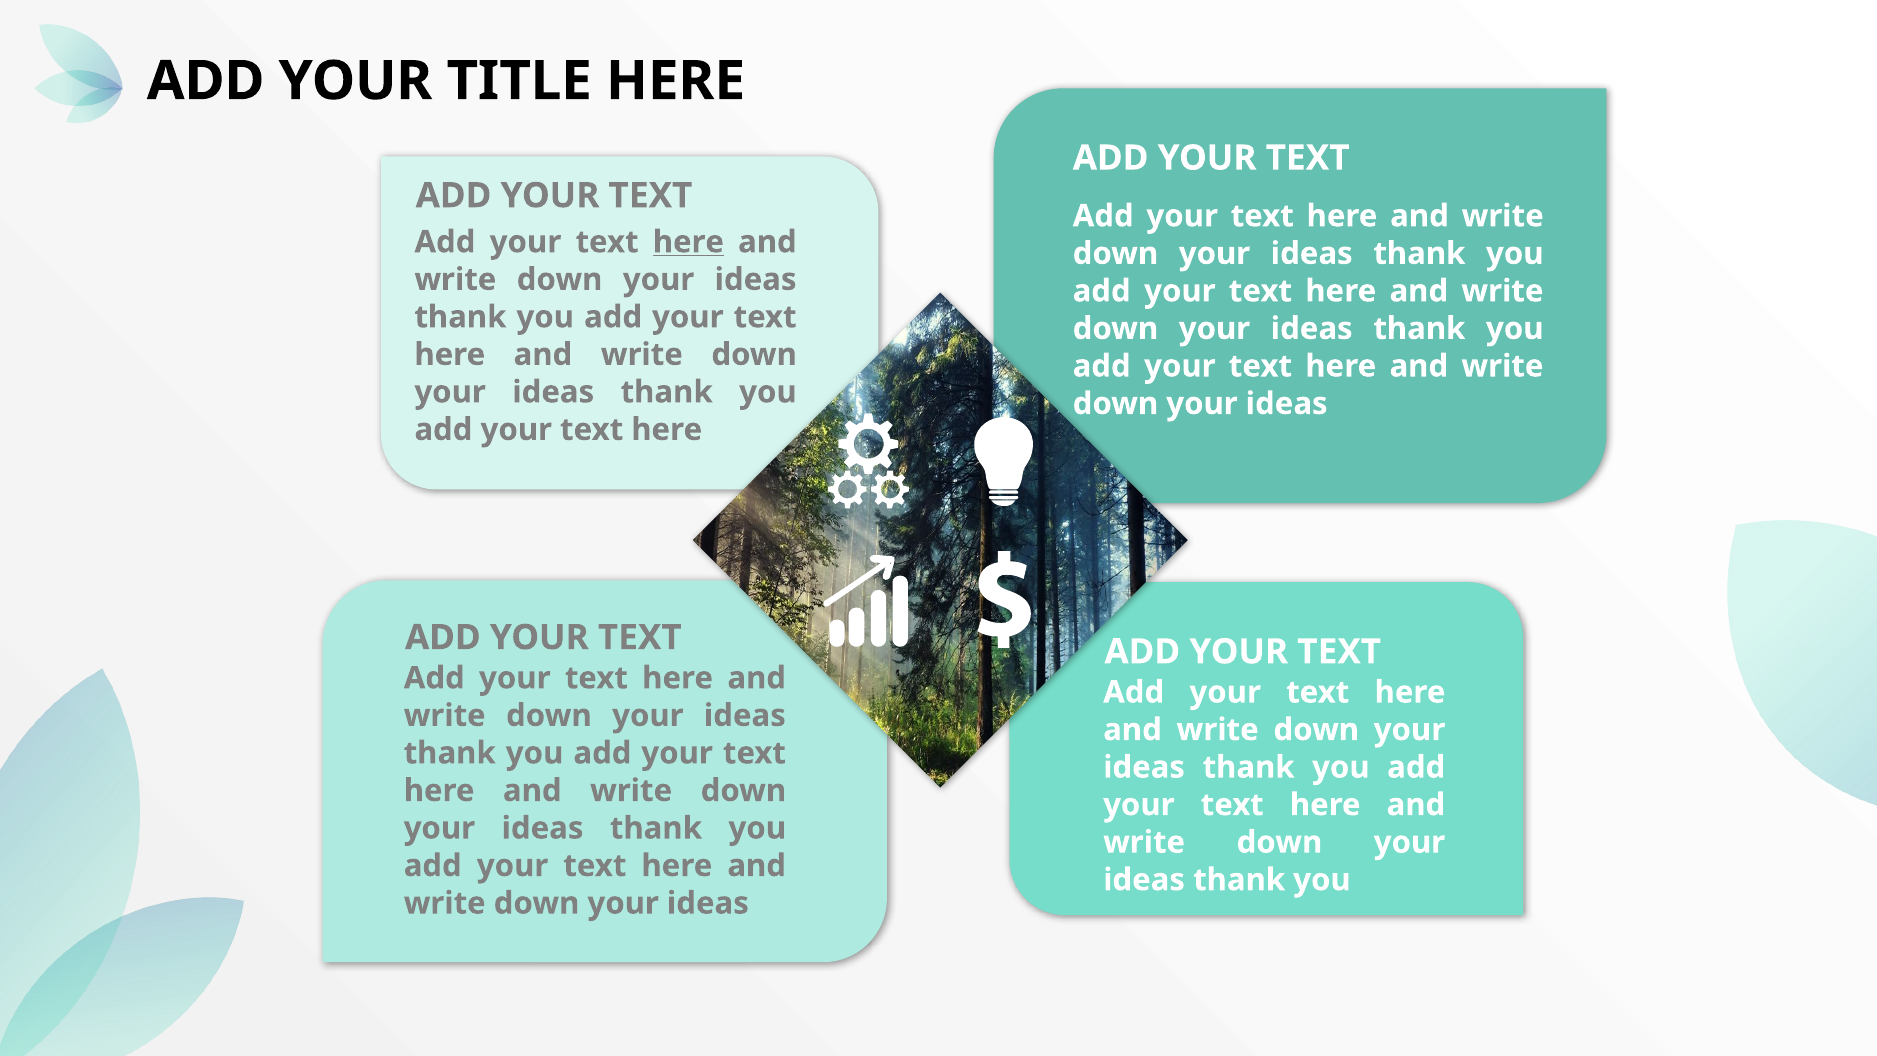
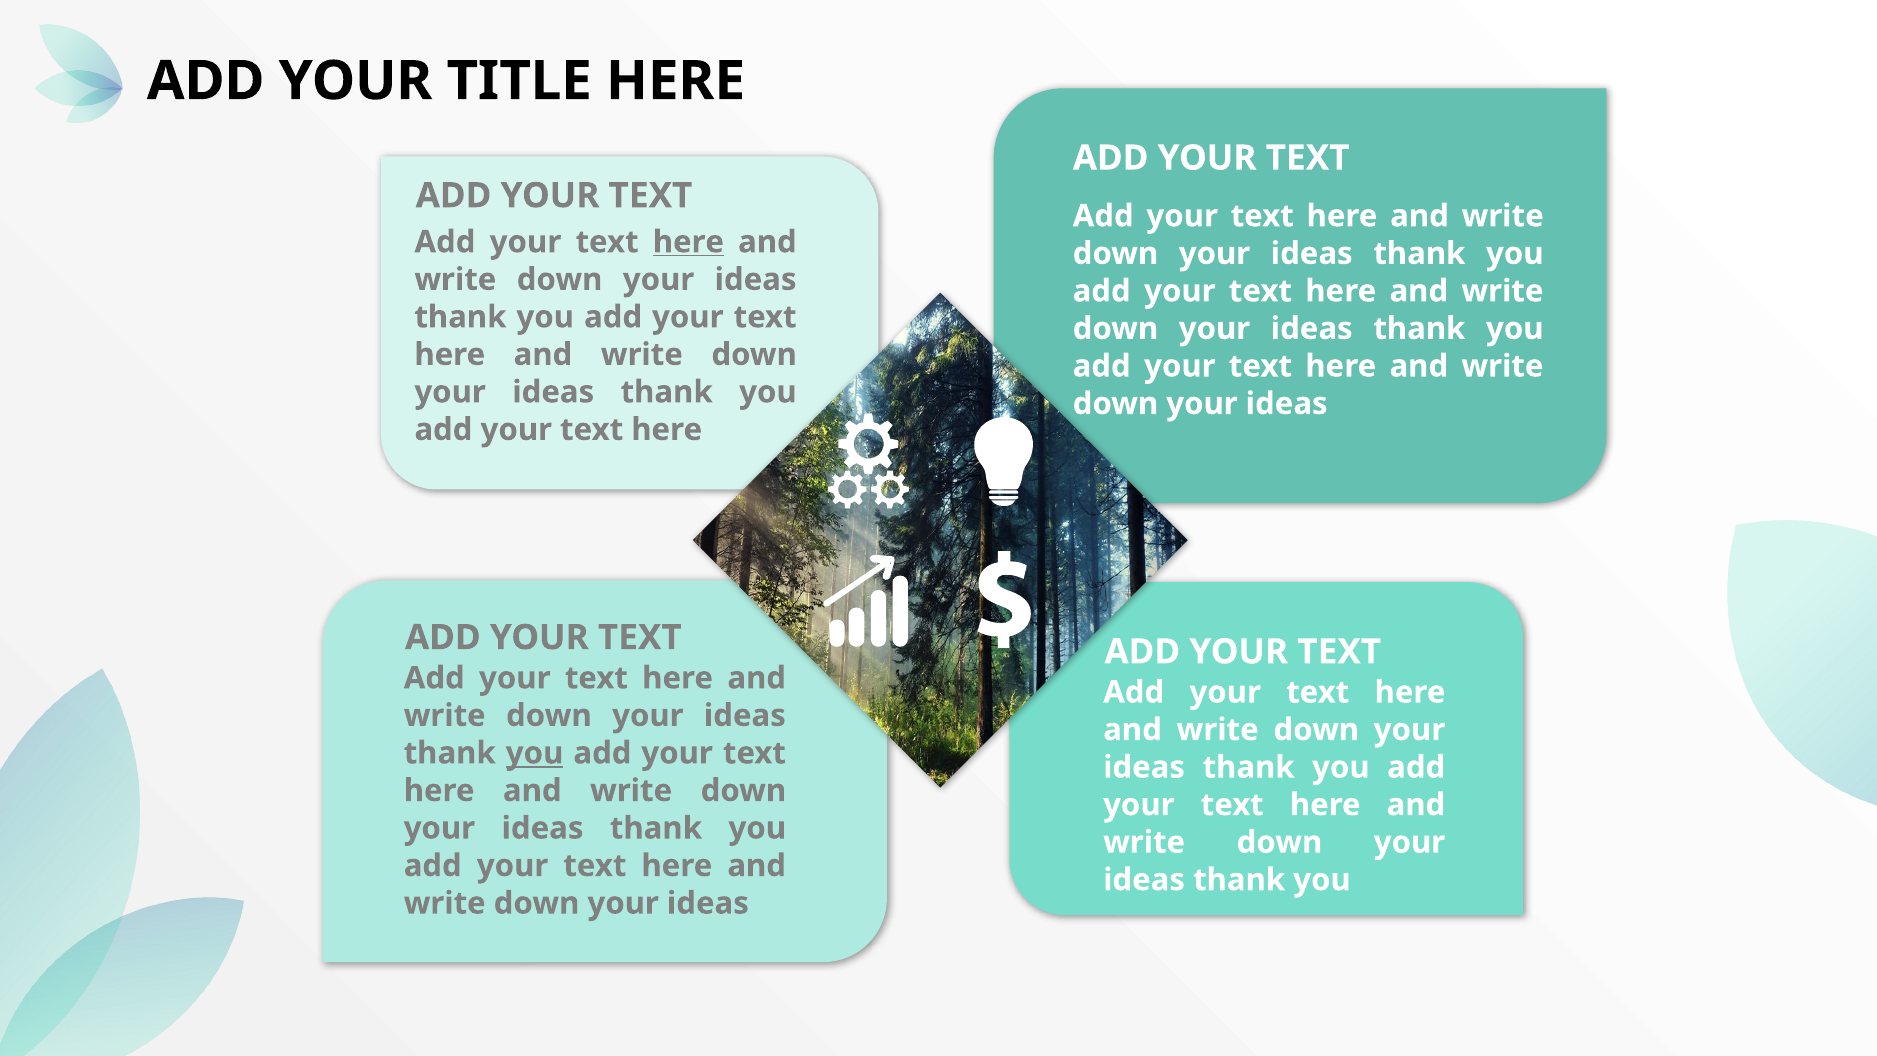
you underline: none -> present (535, 753)
